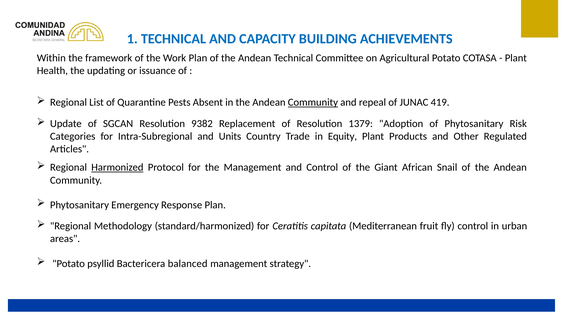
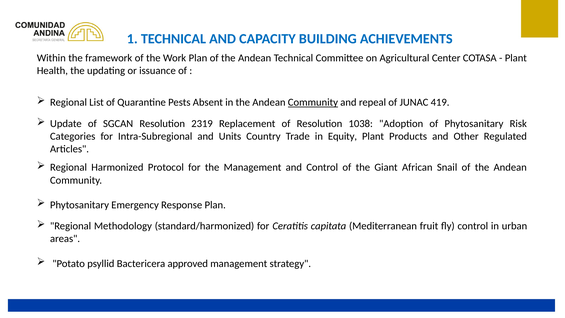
Agricultural Potato: Potato -> Center (446, 58)
9382: 9382 -> 2319 (202, 124)
1379: 1379 -> 1038 (361, 124)
Harmonized underline: present -> none (117, 167)
balanced: balanced -> approved (188, 263)
